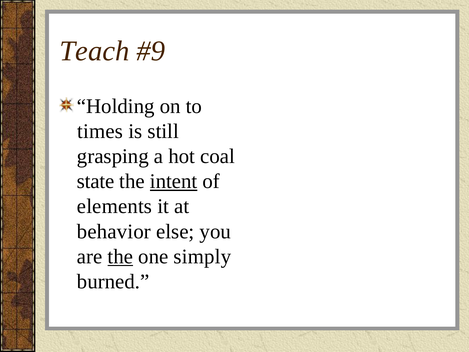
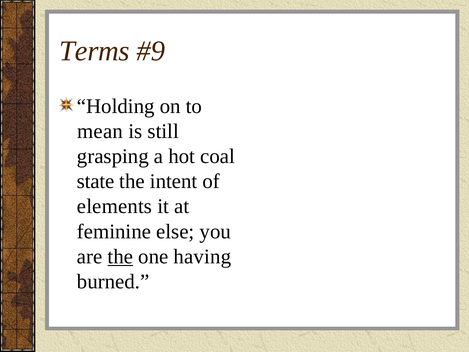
Teach: Teach -> Terms (95, 51)
times: times -> mean (100, 131)
intent underline: present -> none (174, 181)
behavior: behavior -> feminine (114, 231)
simply: simply -> having (202, 256)
